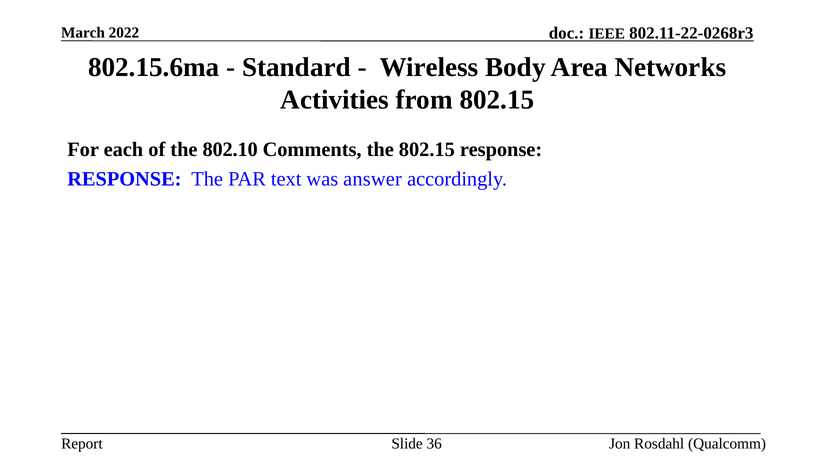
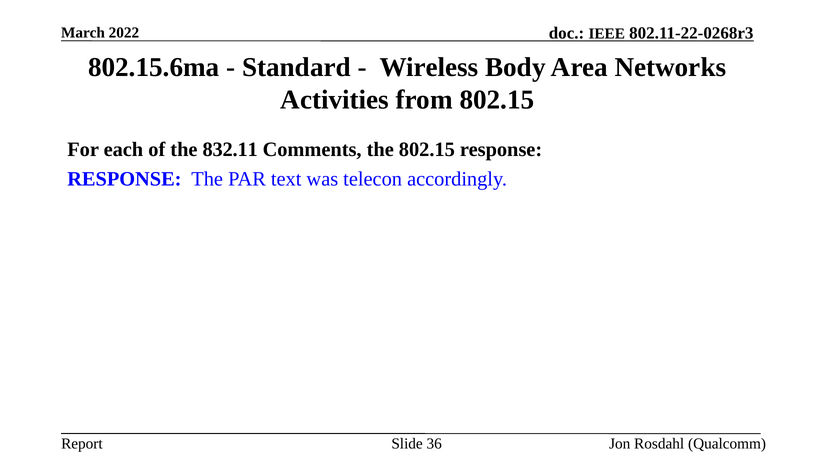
802.10: 802.10 -> 832.11 (230, 149)
answer: answer -> telecon (373, 179)
